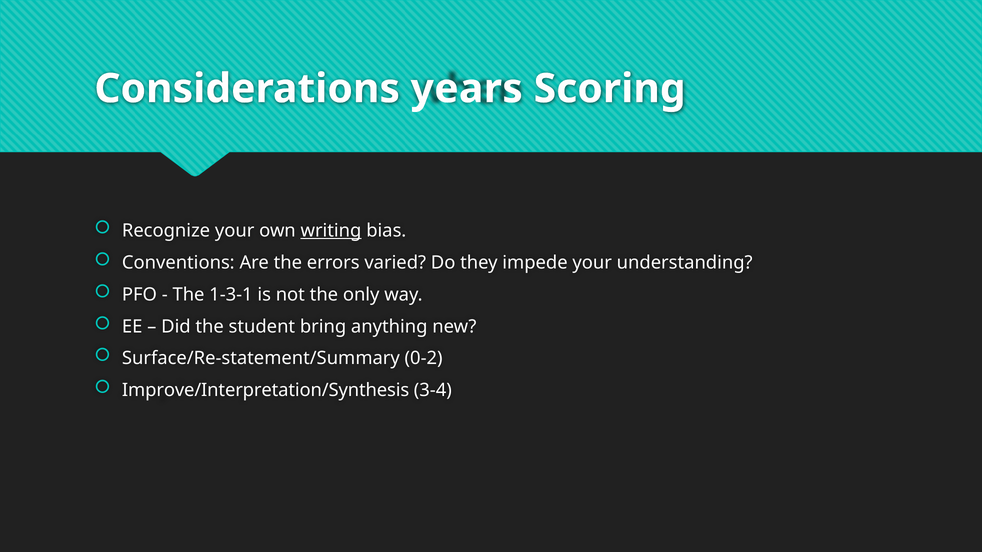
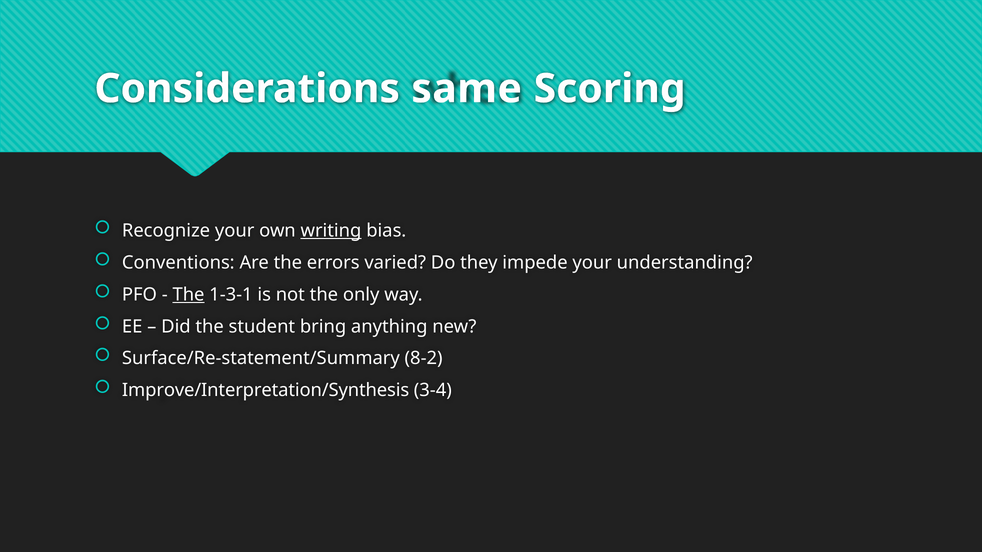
years: years -> same (467, 89)
The underline: none -> present (189, 295)
0-2: 0-2 -> 8-2 (424, 359)
